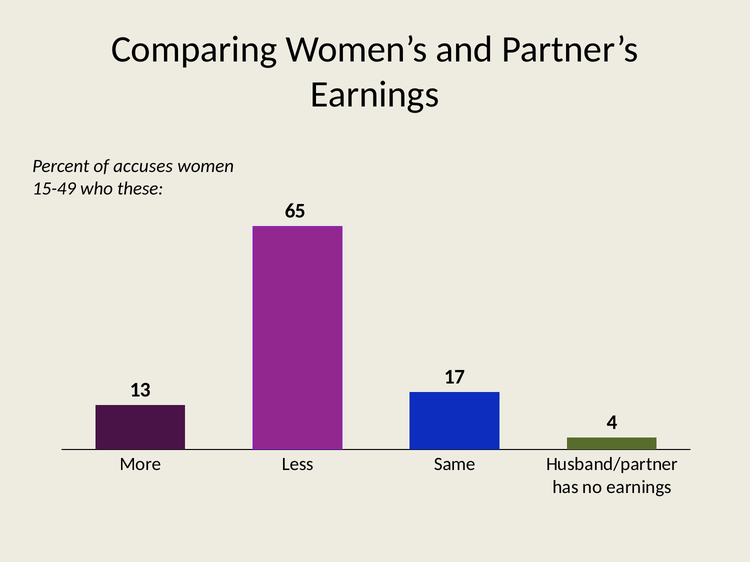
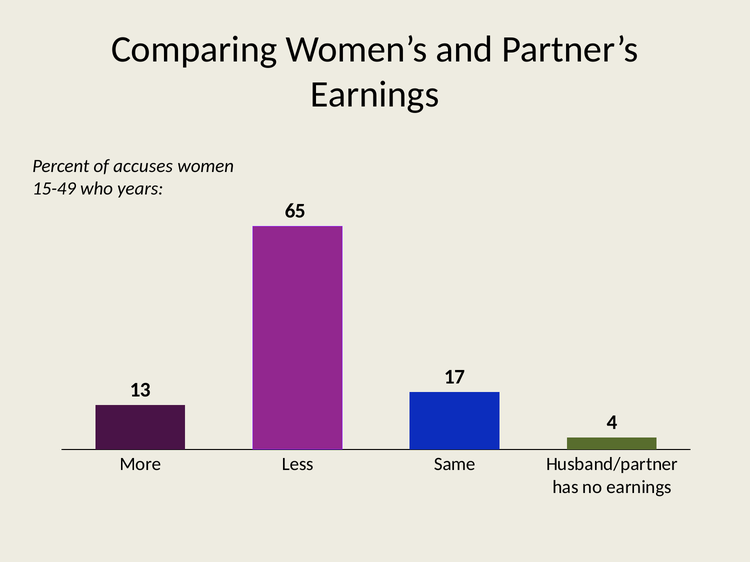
these: these -> years (140, 189)
